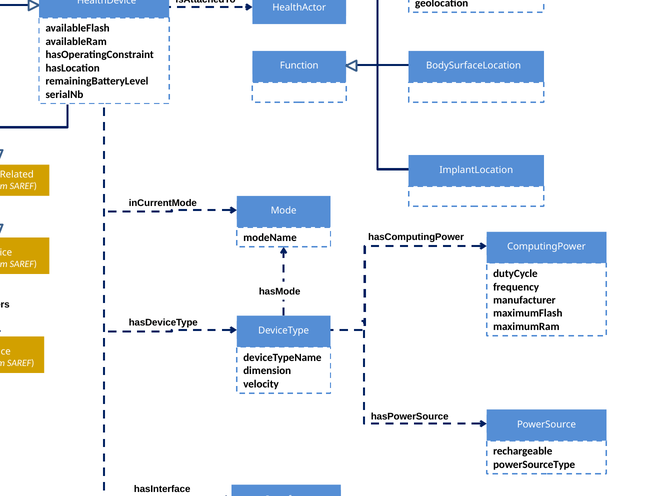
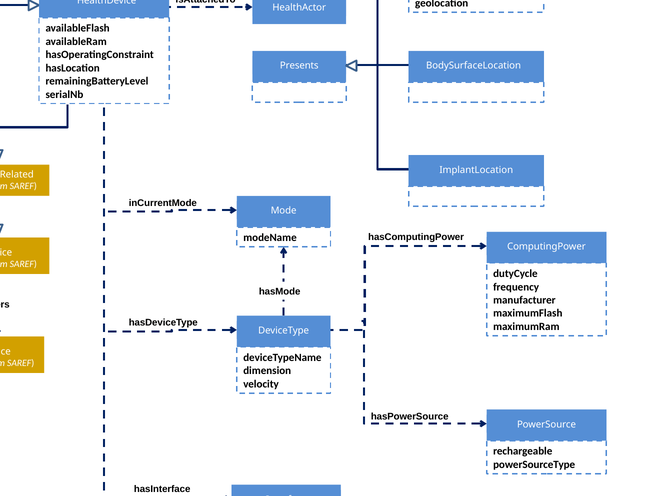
Function: Function -> Presents (299, 66)
